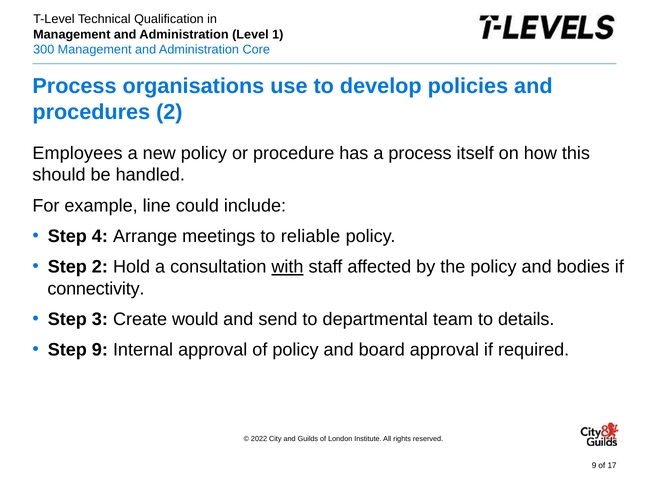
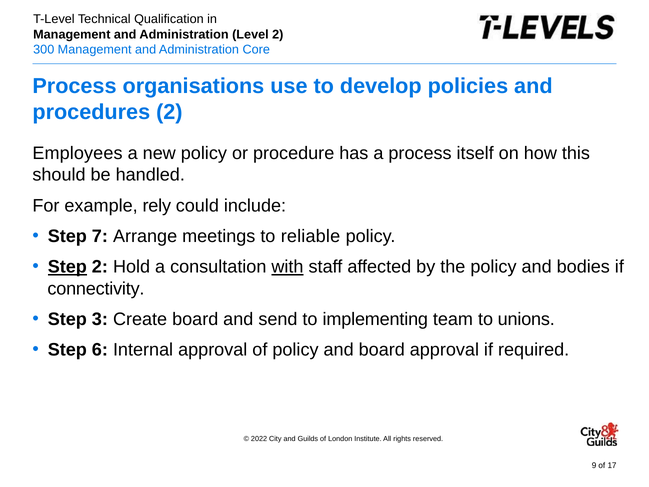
1: 1 -> 2 (278, 34)
line: line -> rely (157, 206)
4: 4 -> 7 (100, 236)
Step underline: none -> present (67, 267)
Create would: would -> board (195, 319)
departmental: departmental -> implementing (375, 319)
details: details -> unions (526, 319)
Step 9: 9 -> 6 (100, 350)
